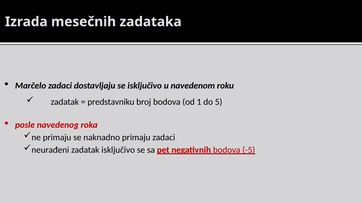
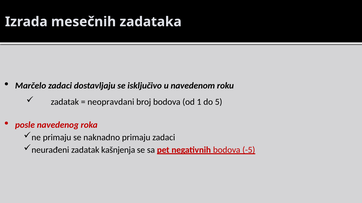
predstavniku: predstavniku -> neopravdani (111, 102)
zadatak isključivo: isključivo -> kašnjenja (118, 150)
